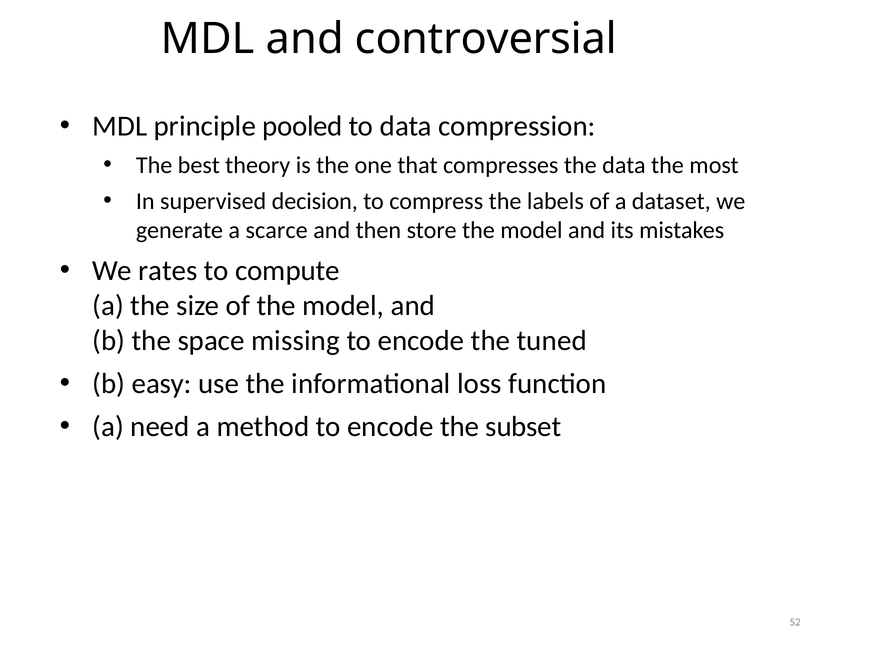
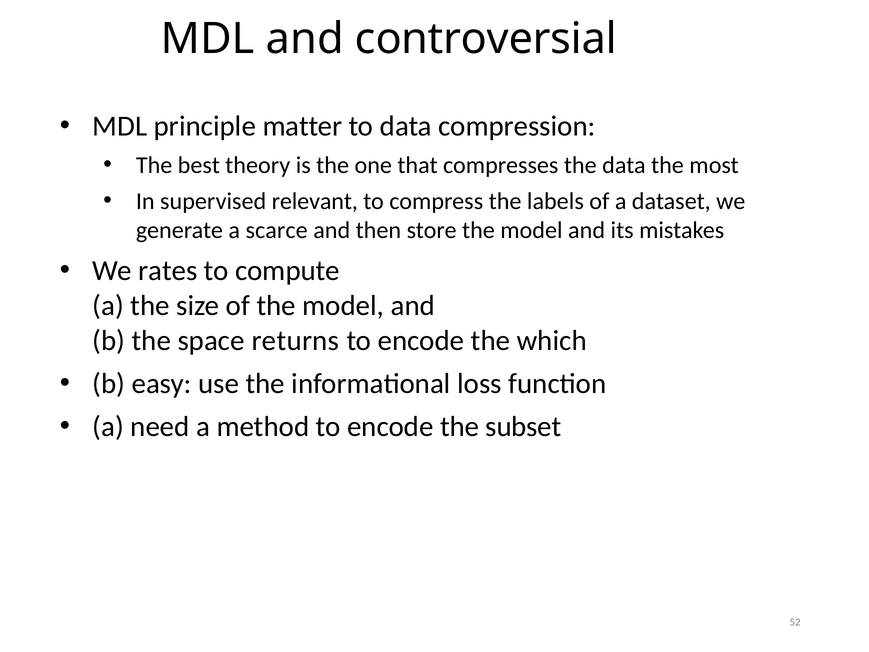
pooled: pooled -> matter (302, 126)
decision: decision -> relevant (315, 201)
missing: missing -> returns (295, 340)
tuned: tuned -> which (552, 340)
